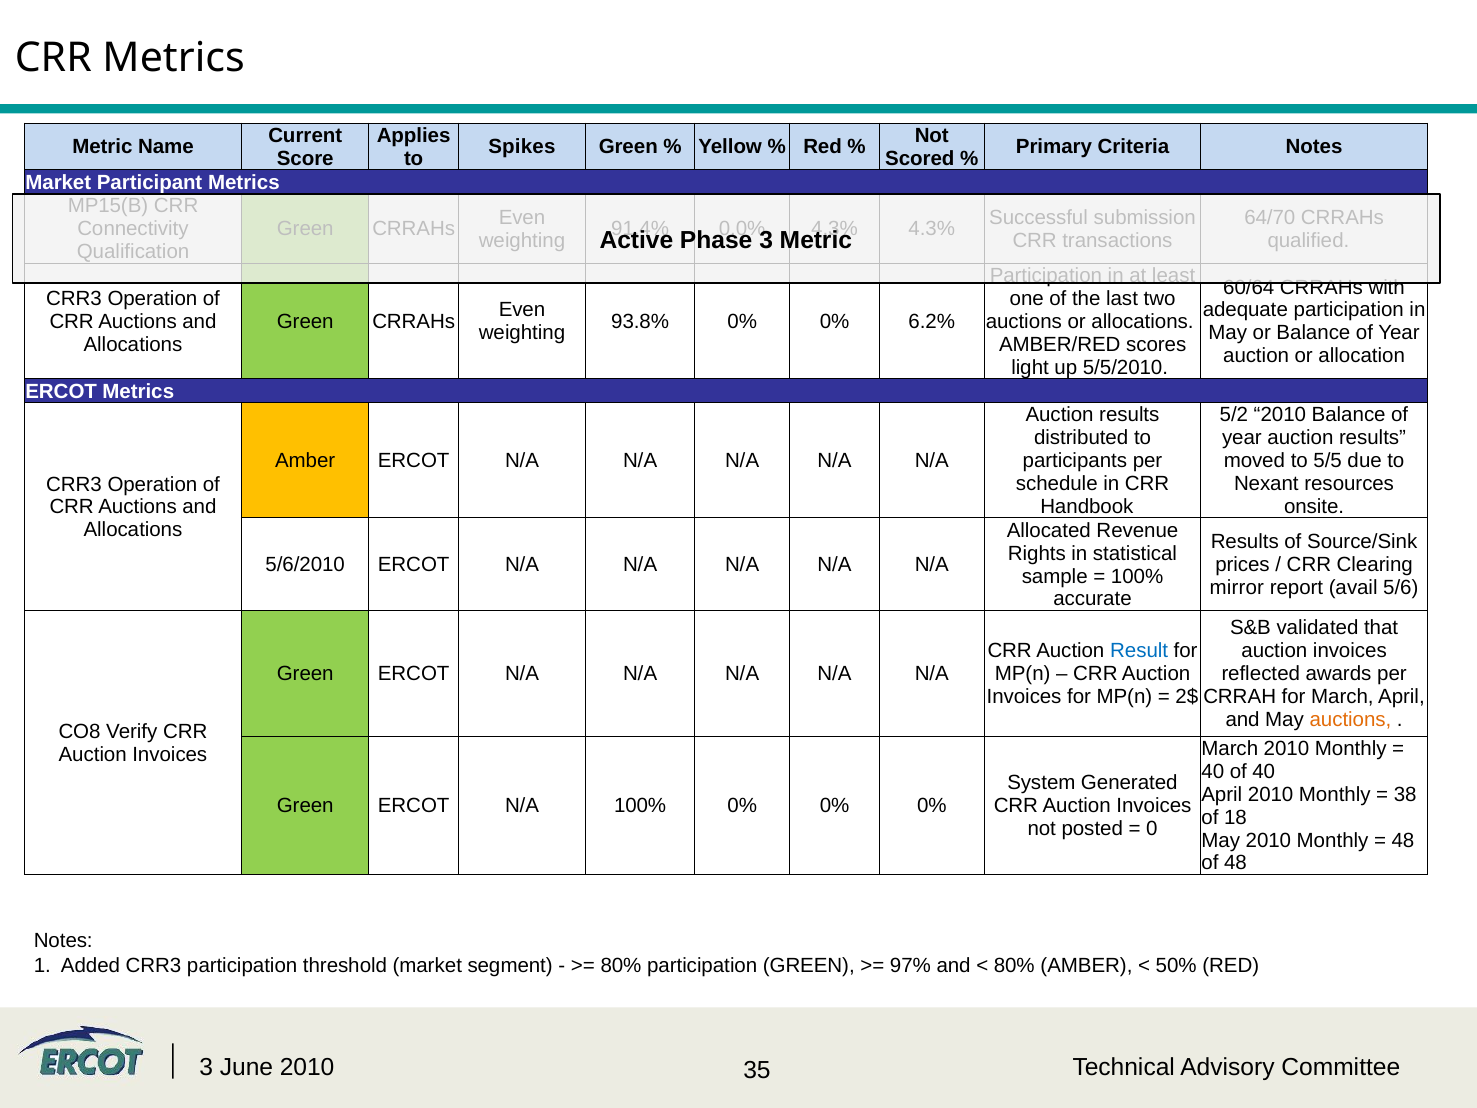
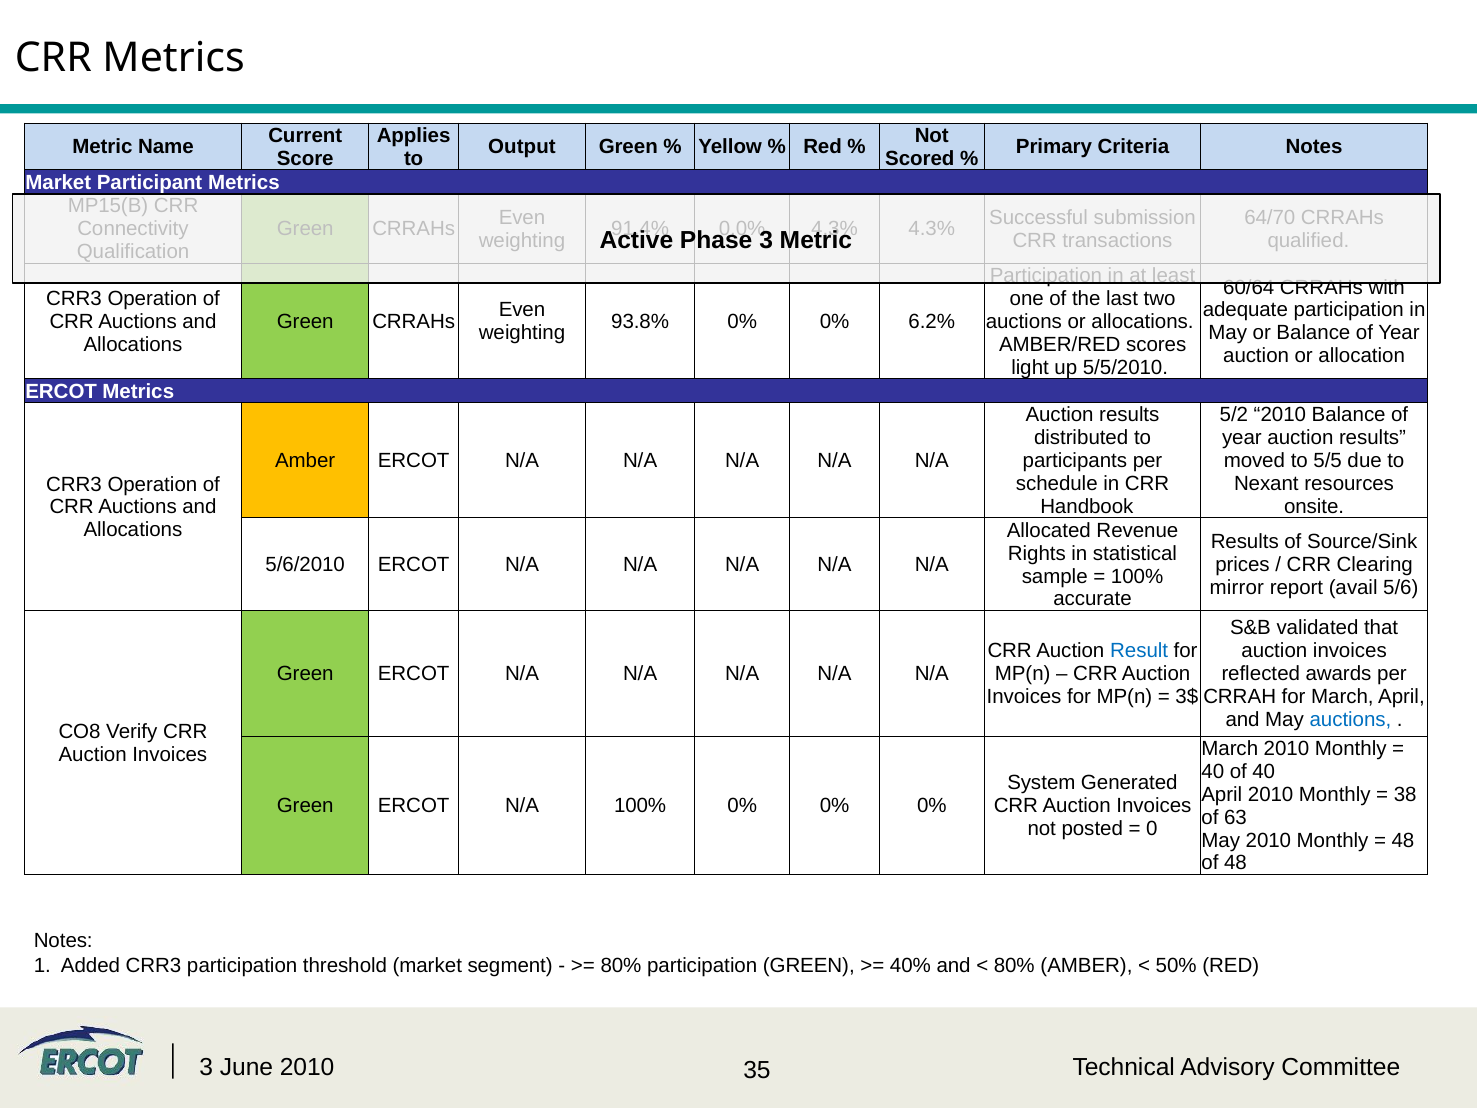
Spikes: Spikes -> Output (522, 147)
2$: 2$ -> 3$ (1187, 697)
auctions colour: orange -> blue (1350, 720)
18: 18 -> 63 (1235, 817)
97%: 97% -> 40% (910, 966)
